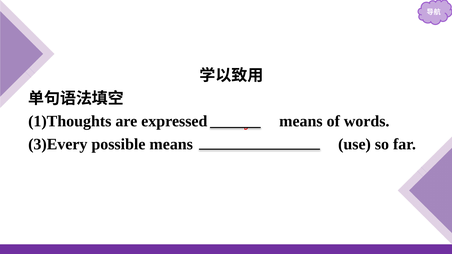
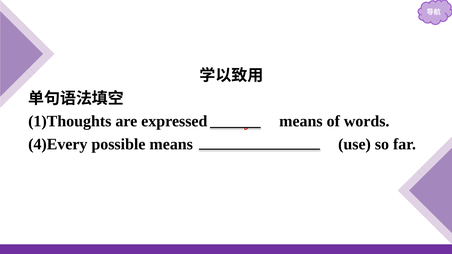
3)Every: 3)Every -> 4)Every (58, 144)
